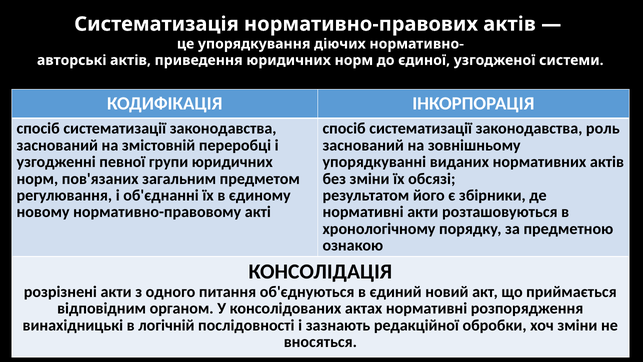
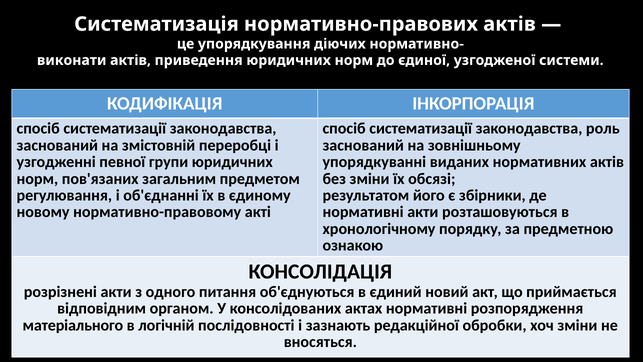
авторські: авторські -> виконати (72, 60)
винахідницькі: винахідницькі -> матеріального (73, 325)
